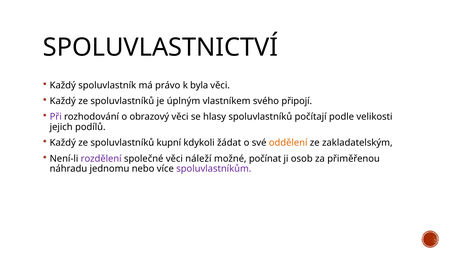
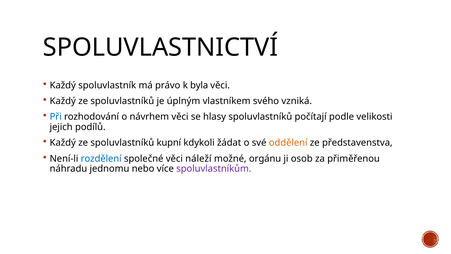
připojí: připojí -> vzniká (297, 101)
Při colour: purple -> blue (56, 117)
obrazový: obrazový -> návrhem (149, 117)
zakladatelským: zakladatelským -> představenstva (357, 143)
rozdělení colour: purple -> blue (101, 158)
počínat: počínat -> orgánu (265, 158)
